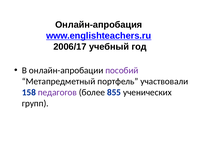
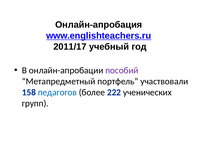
2006/17: 2006/17 -> 2011/17 (70, 47)
педагогов colour: purple -> blue (57, 92)
855: 855 -> 222 (114, 92)
